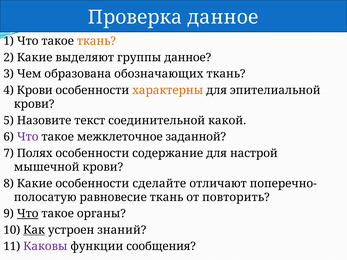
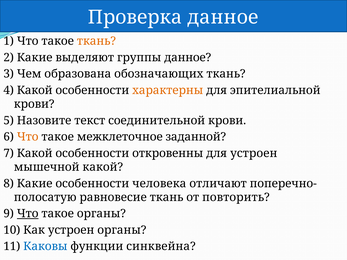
4 Крови: Крови -> Какой (35, 90)
соединительной какой: какой -> крови (227, 121)
Что colour: purple -> orange (28, 137)
7 Полях: Полях -> Какой (35, 153)
содержание: содержание -> откровенны (168, 153)
для настрой: настрой -> устроен (254, 153)
мышечной крови: крови -> какой (103, 167)
сделайте: сделайте -> человека (159, 184)
Как underline: present -> none (34, 230)
устроен знаний: знаний -> органы (122, 230)
Каковы colour: purple -> blue (45, 247)
сообщения: сообщения -> синквейна (161, 247)
